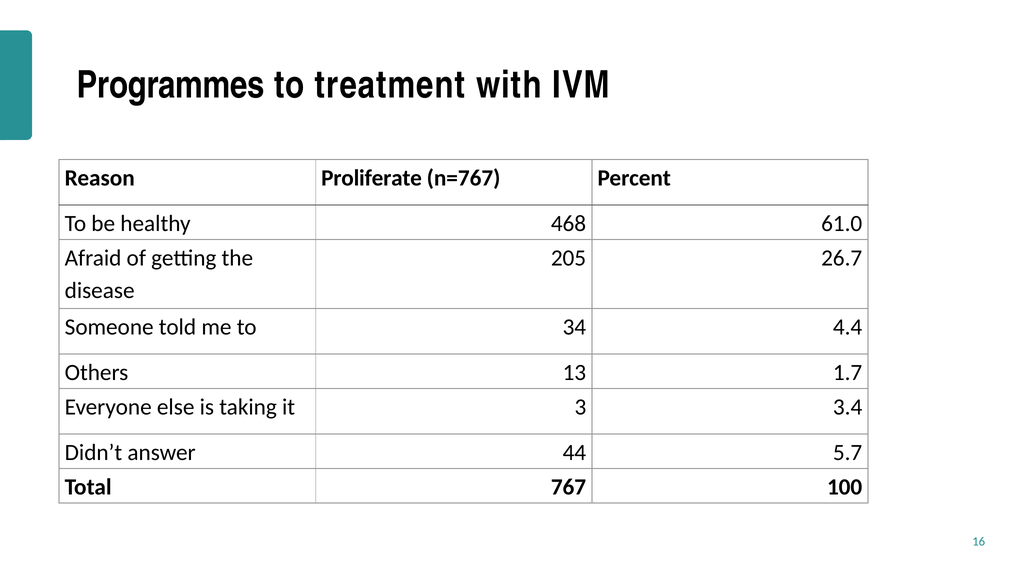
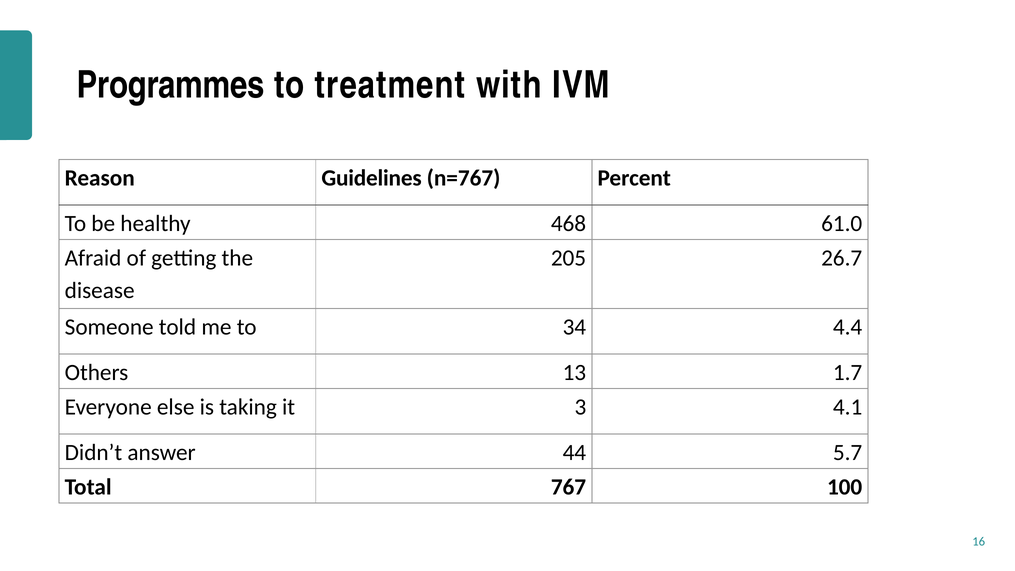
Proliferate: Proliferate -> Guidelines (372, 178)
3.4: 3.4 -> 4.1 (848, 407)
